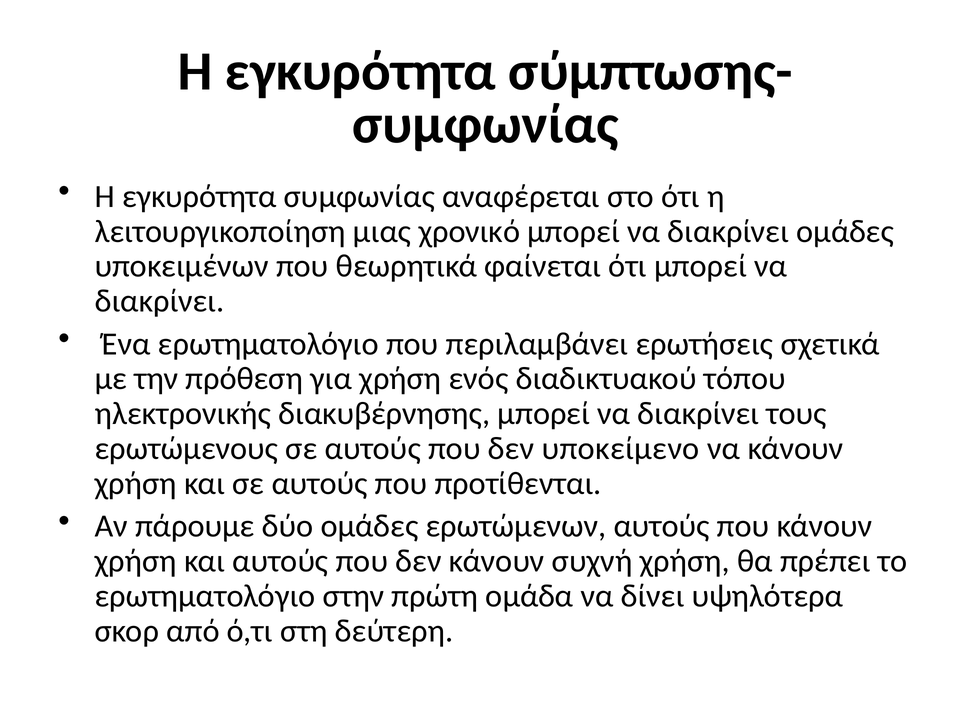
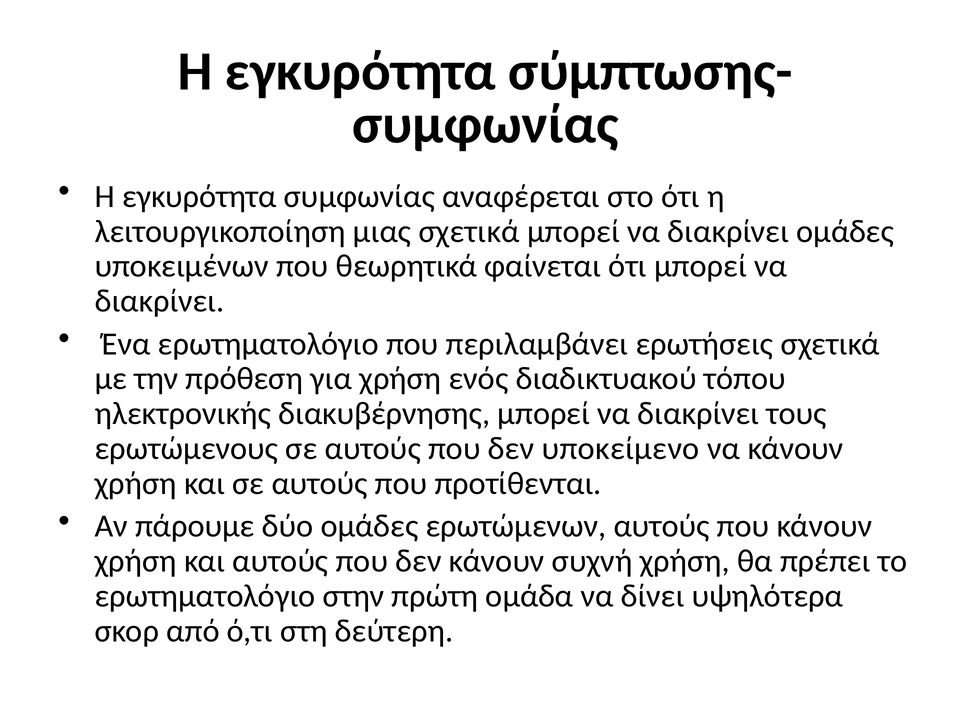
μιας χρονικό: χρονικό -> σχετικά (469, 231)
